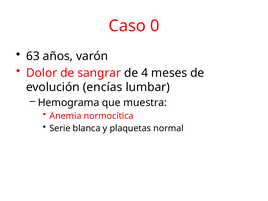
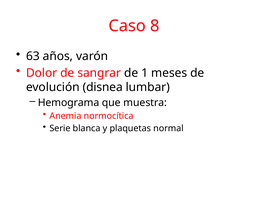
0: 0 -> 8 (155, 26)
4: 4 -> 1 (145, 73)
encías: encías -> disnea (103, 87)
